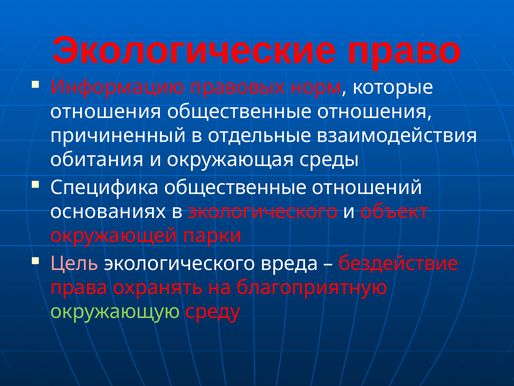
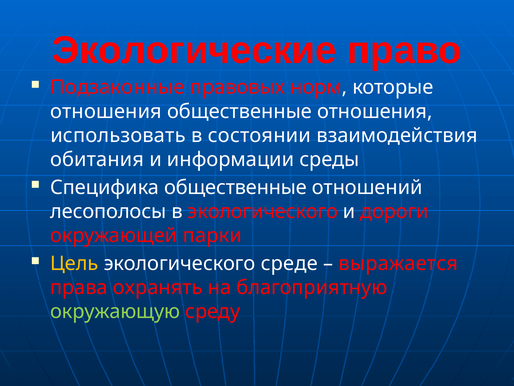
Информацию: Информацию -> Подзаконные (117, 87)
причиненный: причиненный -> использовать (118, 135)
отдельные: отдельные -> состоянии (259, 135)
окружающая: окружающая -> информации (231, 159)
основаниях: основаниях -> лесополосы (108, 211)
объект: объект -> дороги (394, 211)
Цель colour: pink -> yellow (74, 263)
вреда: вреда -> среде (289, 263)
бездействие: бездействие -> выражается (398, 263)
